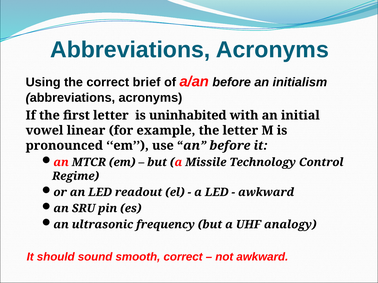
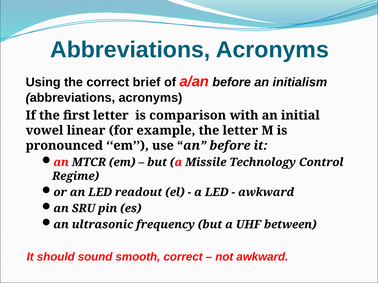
uninhabited: uninhabited -> comparison (188, 116)
analogy: analogy -> between (290, 225)
